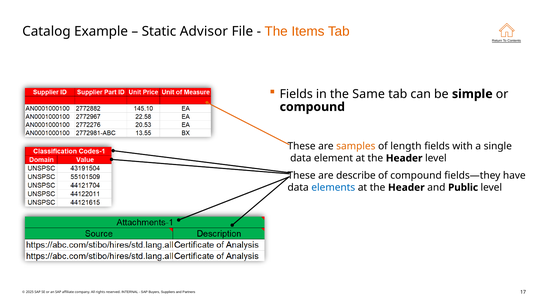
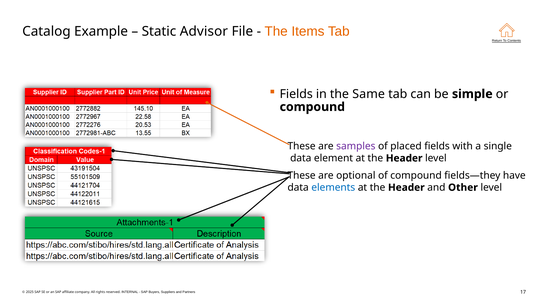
samples colour: orange -> purple (356, 146)
length: length -> placed (406, 146)
describe: describe -> optional (356, 175)
Public: Public -> Other (463, 188)
